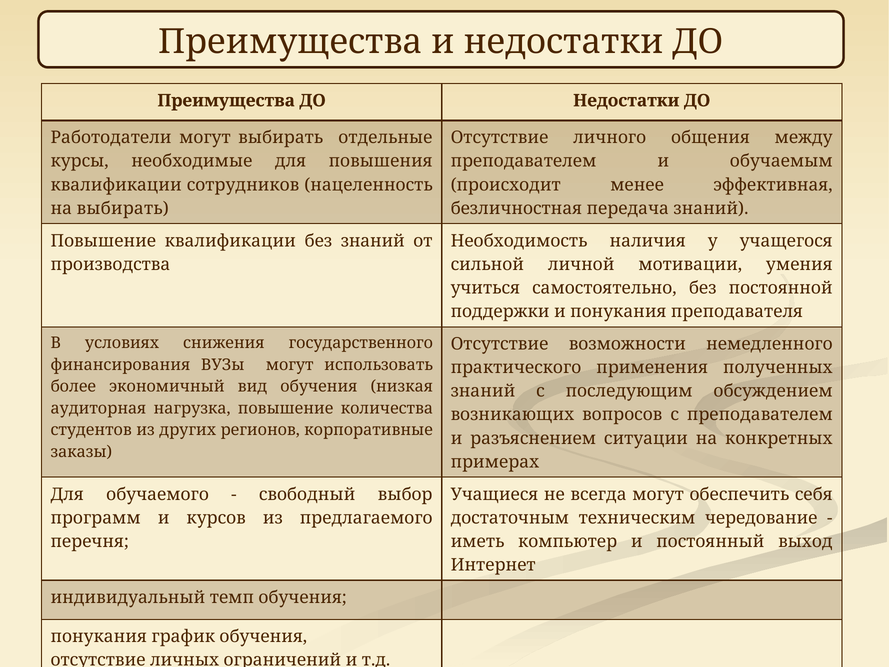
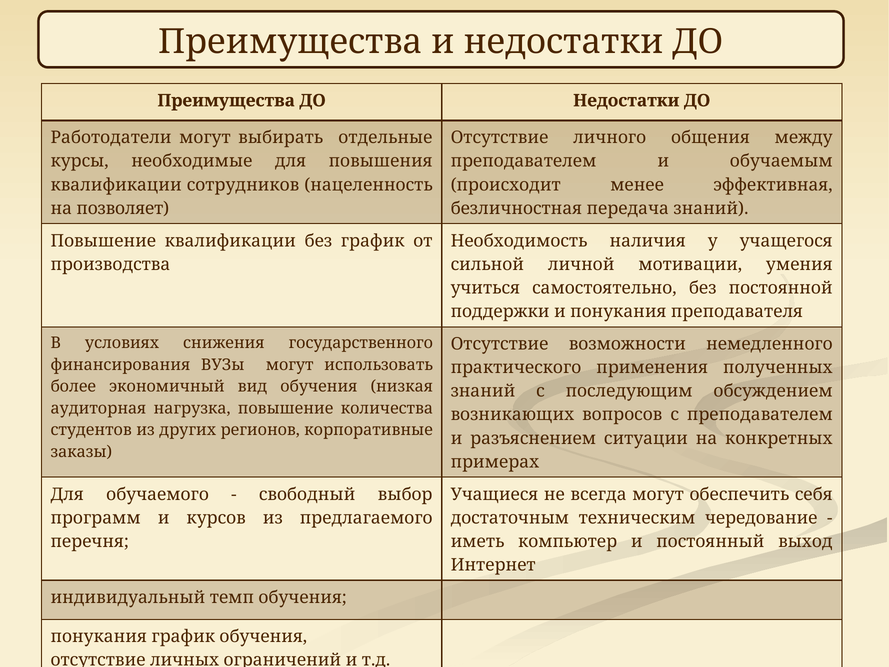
на выбирать: выбирать -> позволяет (123, 208)
без знаний: знаний -> график (373, 241)
